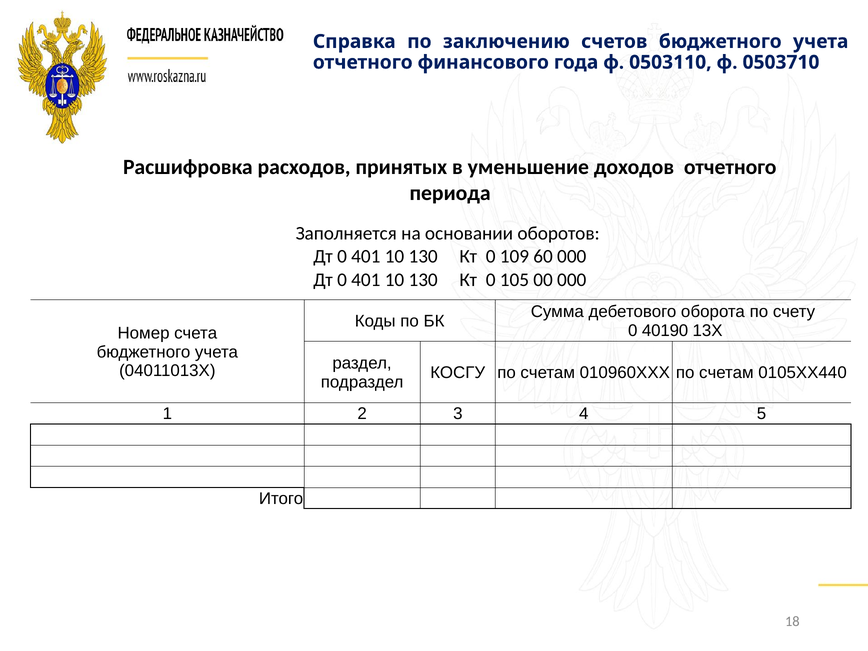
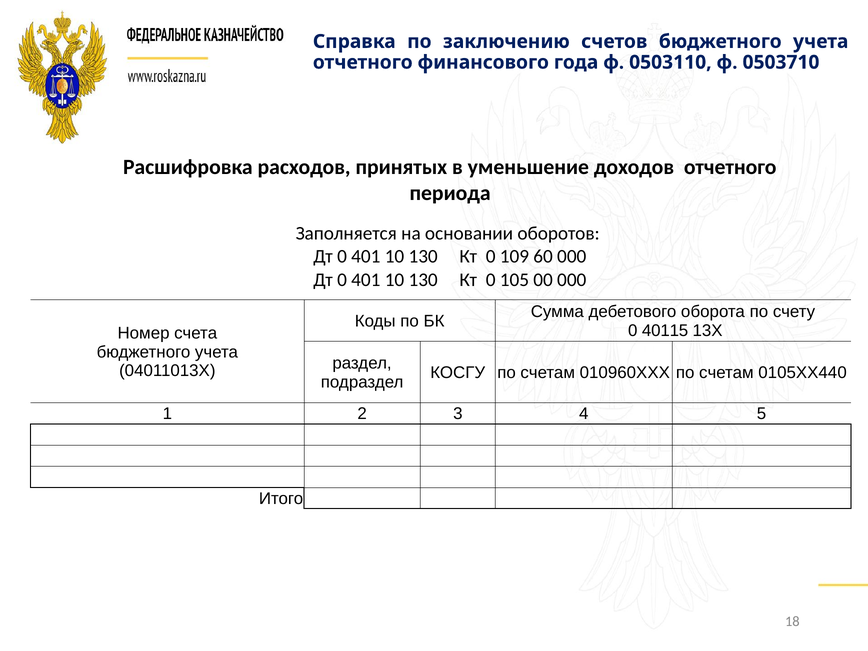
40190: 40190 -> 40115 (665, 331)
